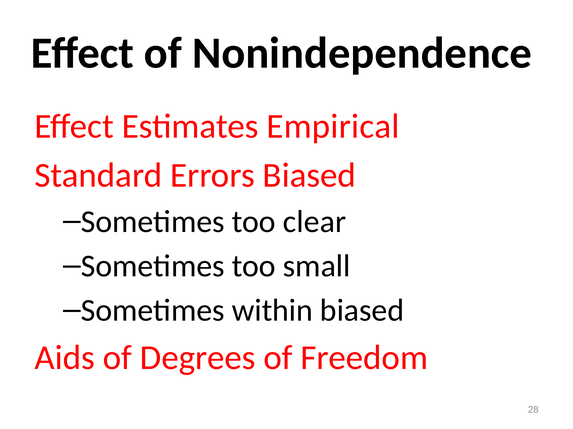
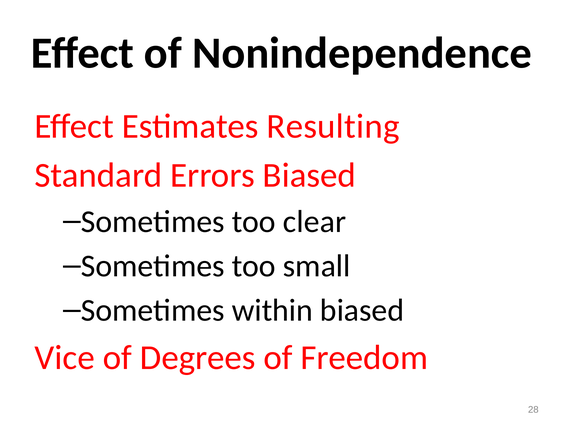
Empirical: Empirical -> Resulting (333, 127)
Aids: Aids -> Vice (65, 358)
